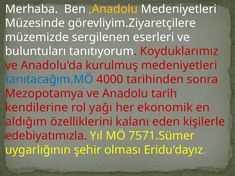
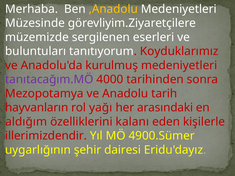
tanıtacağım.MÖ colour: blue -> purple (49, 80)
kendilerine: kendilerine -> hayvanların (37, 108)
ekonomik: ekonomik -> arasındaki (165, 108)
edebiyatımızla: edebiyatımızla -> illerimizdendir (46, 136)
7571.Sümer: 7571.Sümer -> 4900.Sümer (162, 136)
olması: olması -> dairesi (123, 150)
